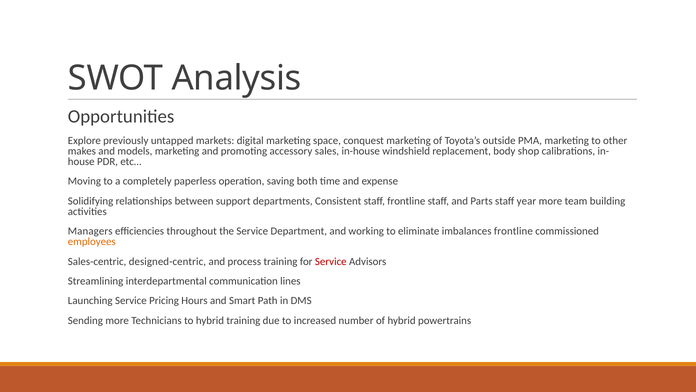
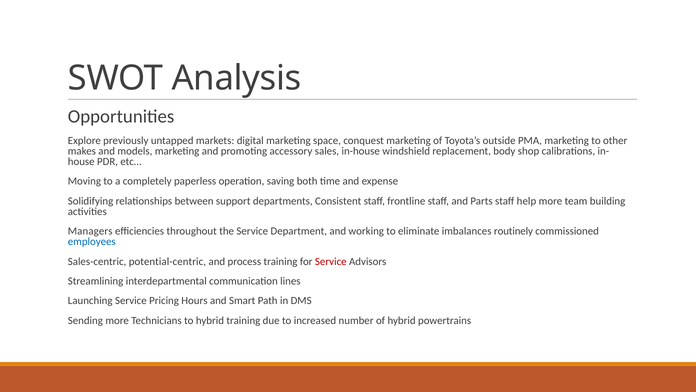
year: year -> help (526, 201)
imbalances frontline: frontline -> routinely (513, 231)
employees colour: orange -> blue (92, 242)
designed-centric: designed-centric -> potential-centric (167, 261)
